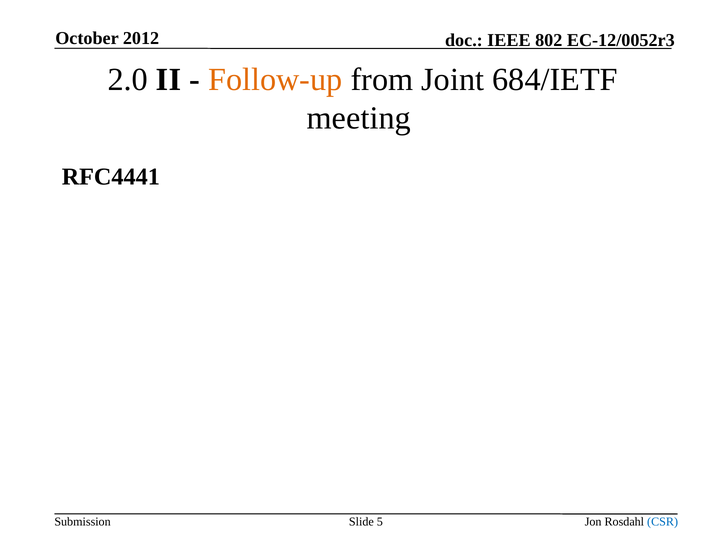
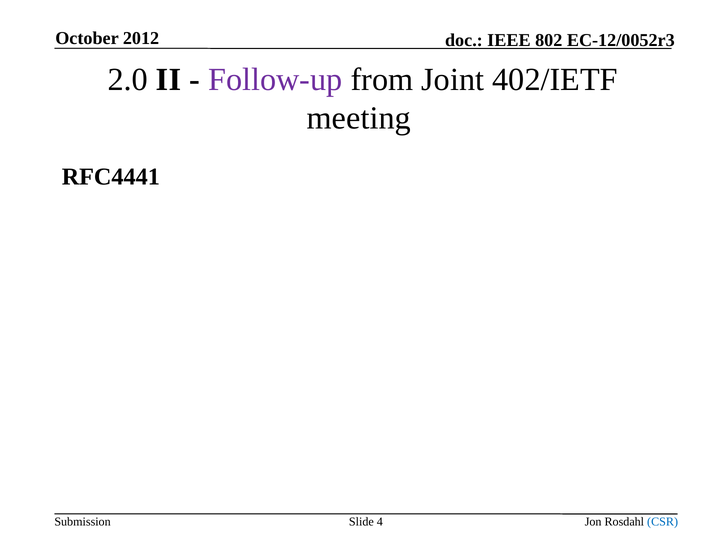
Follow-up colour: orange -> purple (275, 80)
684/IETF: 684/IETF -> 402/IETF (555, 80)
5: 5 -> 4 (380, 522)
